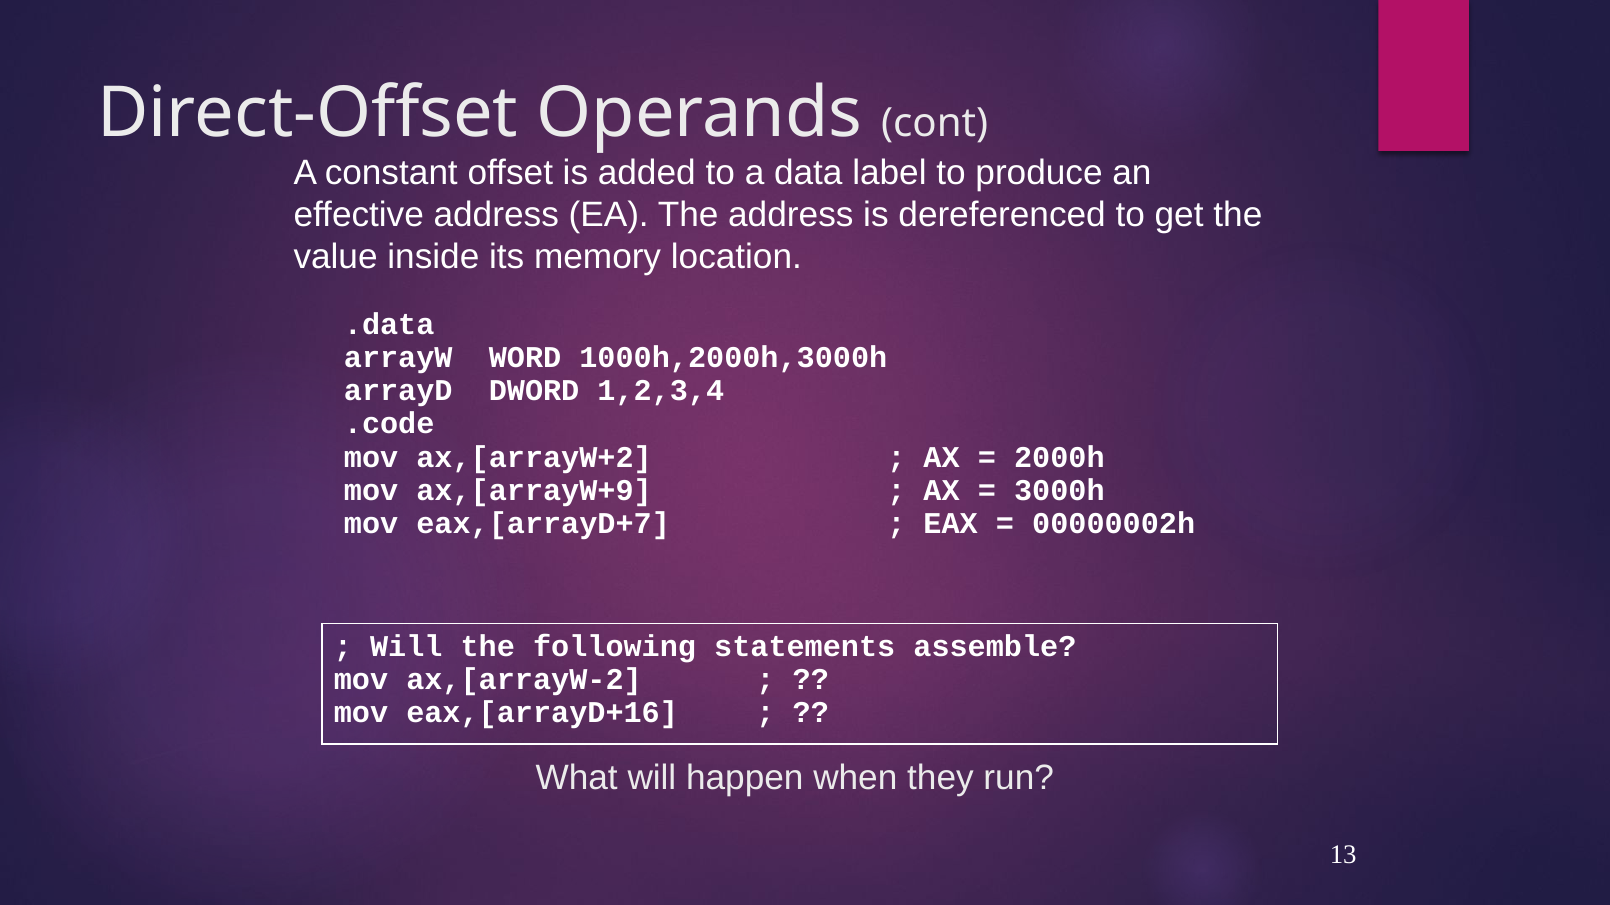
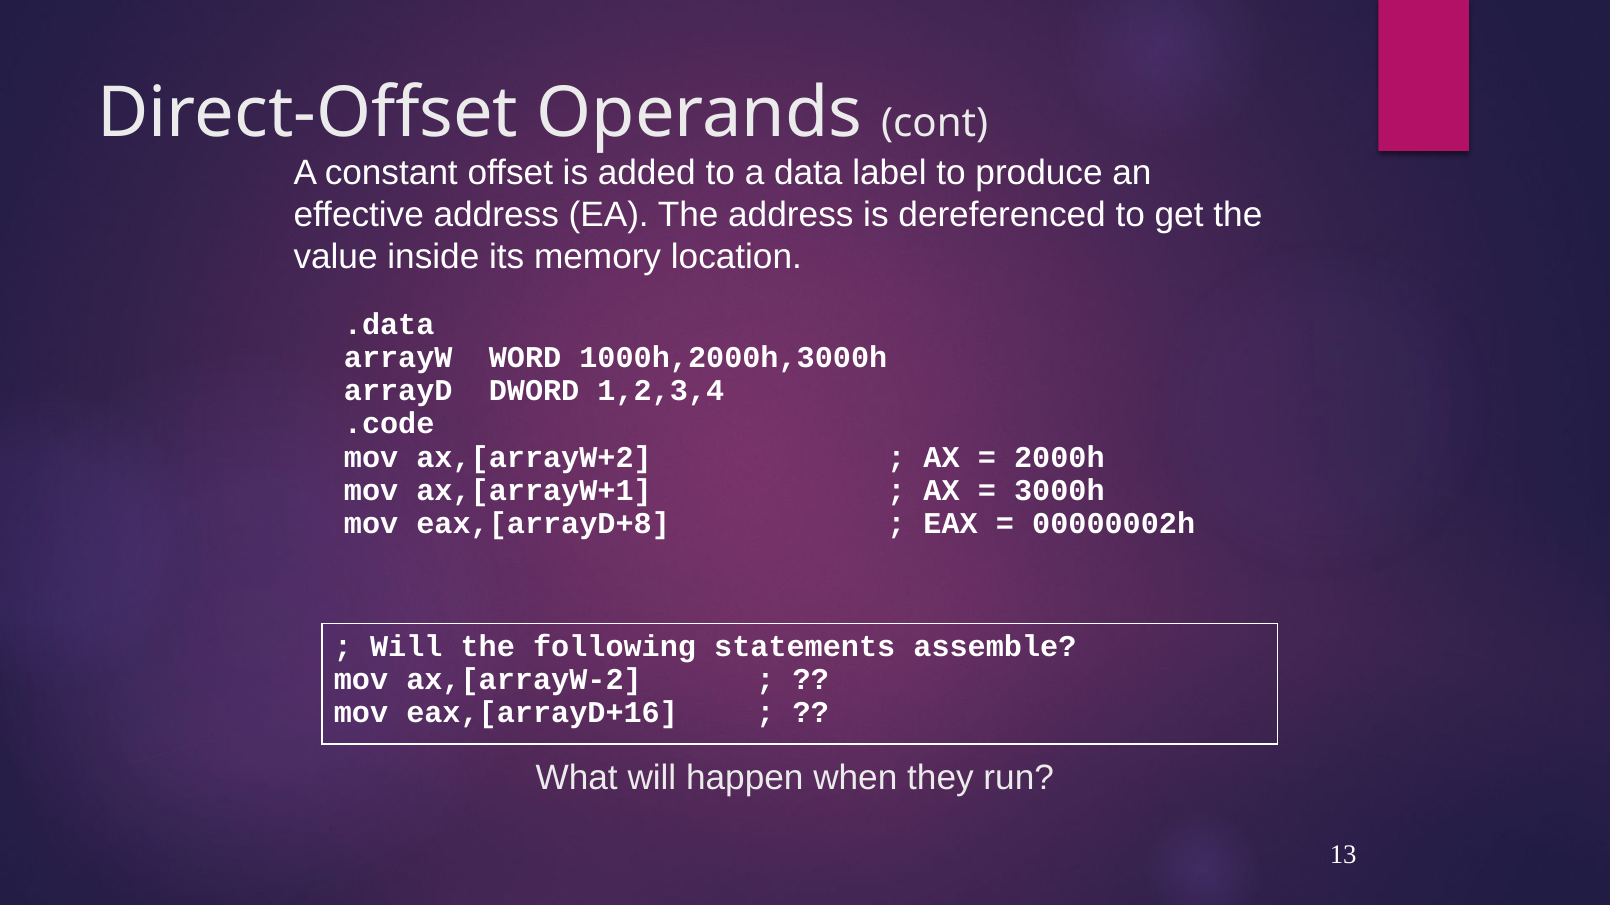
ax,[arrayW+9: ax,[arrayW+9 -> ax,[arrayW+1 (534, 491)
eax,[arrayD+7: eax,[arrayD+7 -> eax,[arrayD+8 (543, 524)
